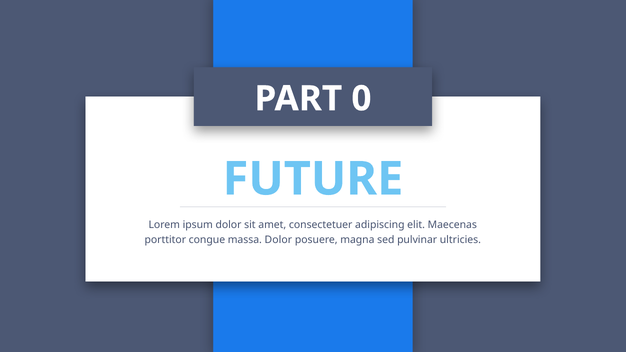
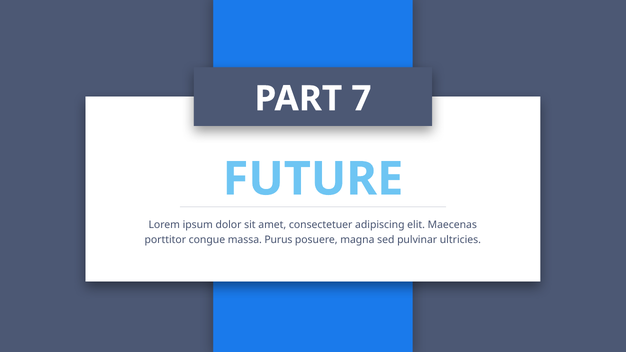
0: 0 -> 7 (361, 99)
massa Dolor: Dolor -> Purus (278, 240)
